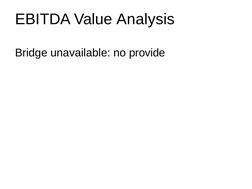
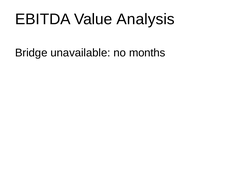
provide: provide -> months (147, 53)
